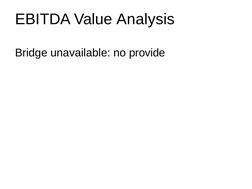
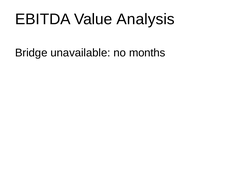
provide: provide -> months (147, 53)
